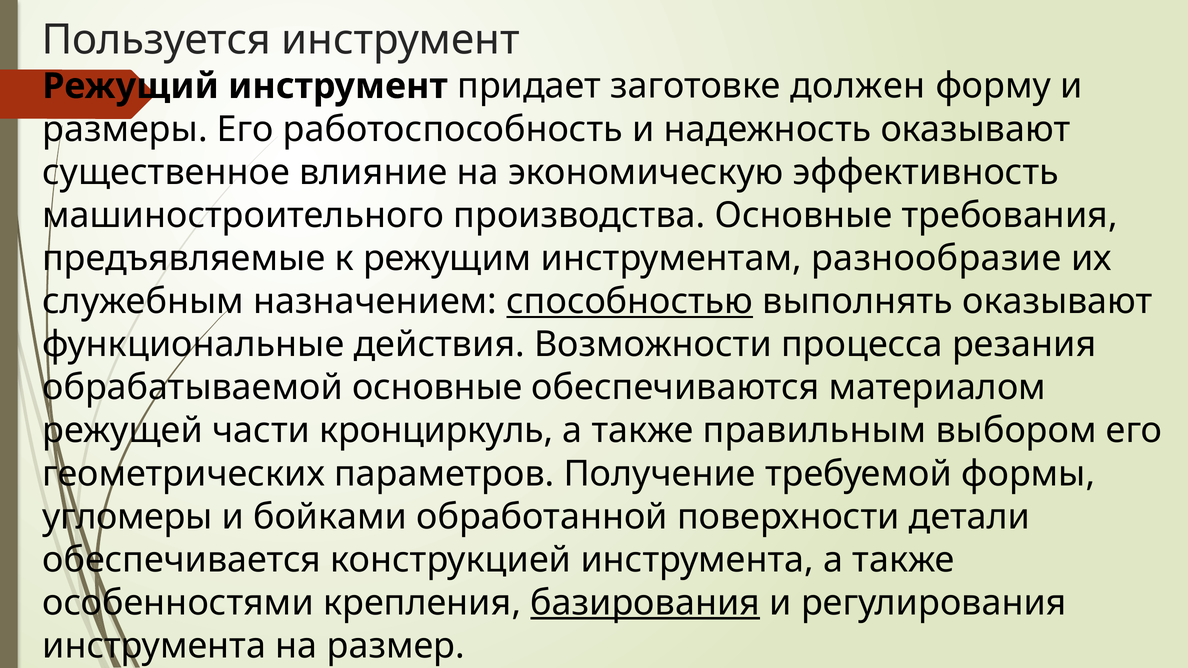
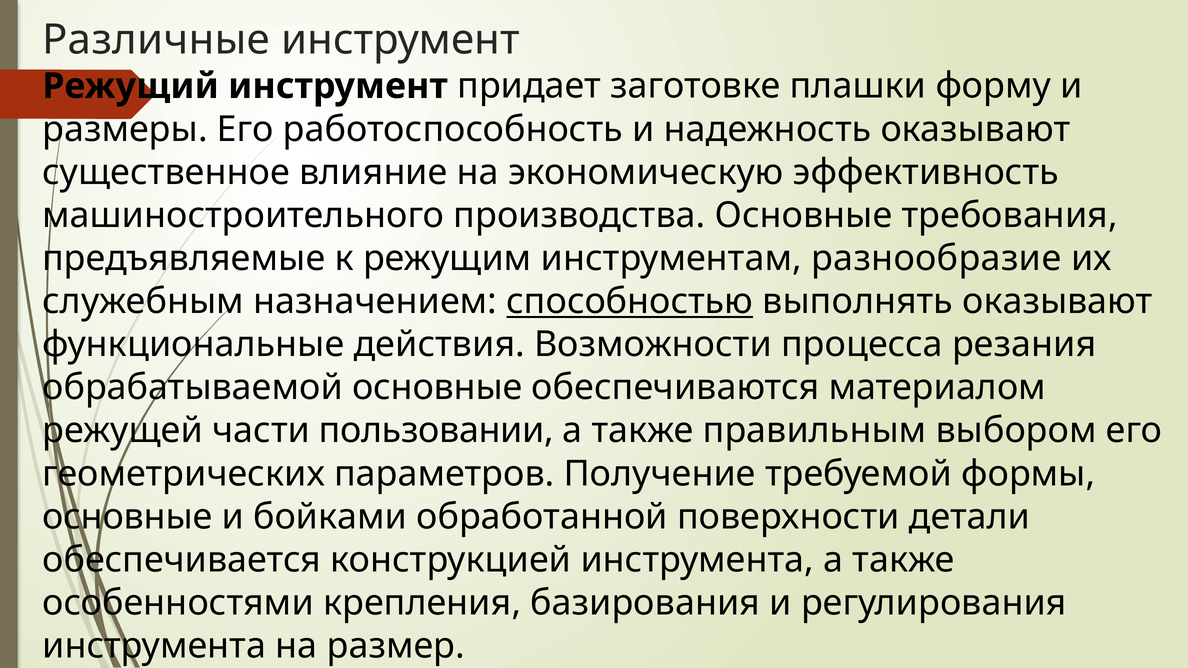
Пользуется: Пользуется -> Различные (156, 40)
должен: должен -> плашки (858, 86)
кронциркуль: кронциркуль -> пользовании (436, 431)
угломеры: угломеры -> основные (127, 517)
базирования underline: present -> none (645, 603)
